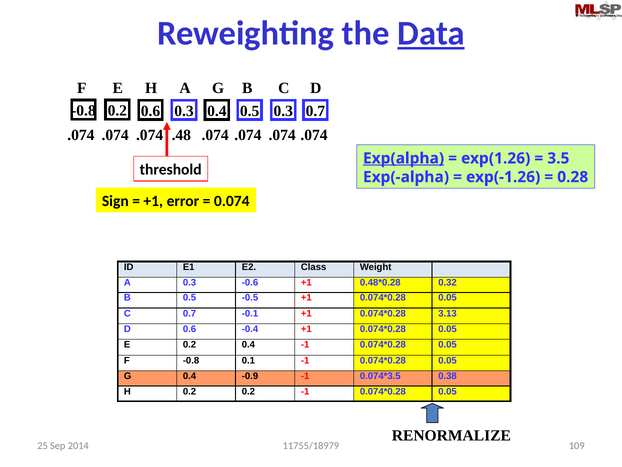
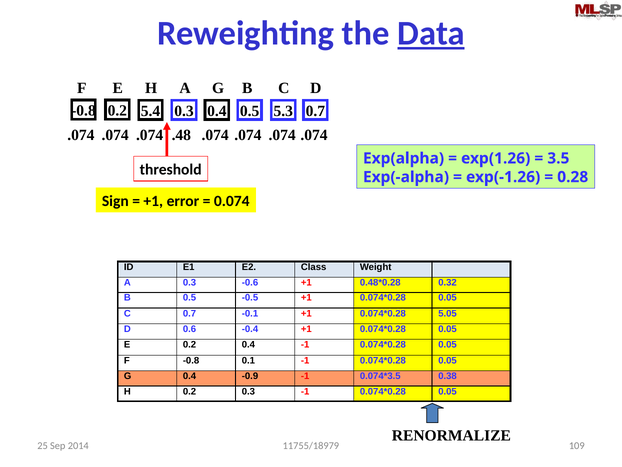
0.6: 0.6 -> 5.4 (150, 111)
0.5 0.3: 0.3 -> 5.3 (283, 111)
Exp(alpha underline: present -> none (404, 158)
3.13: 3.13 -> 5.05 (448, 313)
0.2 0.2: 0.2 -> 0.3 (248, 391)
